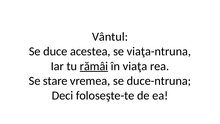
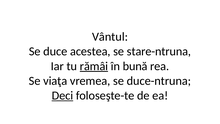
viaţa-ntruna: viaţa-ntruna -> stare-ntruna (159, 51)
viaţa: viaţa -> bună (135, 66)
stare: stare -> viaţa (55, 81)
Deci underline: none -> present (62, 95)
